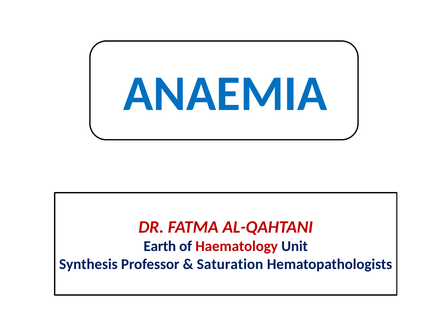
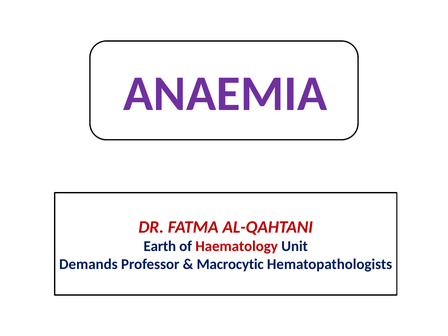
ANAEMIA colour: blue -> purple (225, 94)
Synthesis: Synthesis -> Demands (88, 264)
Saturation: Saturation -> Macrocytic (230, 264)
